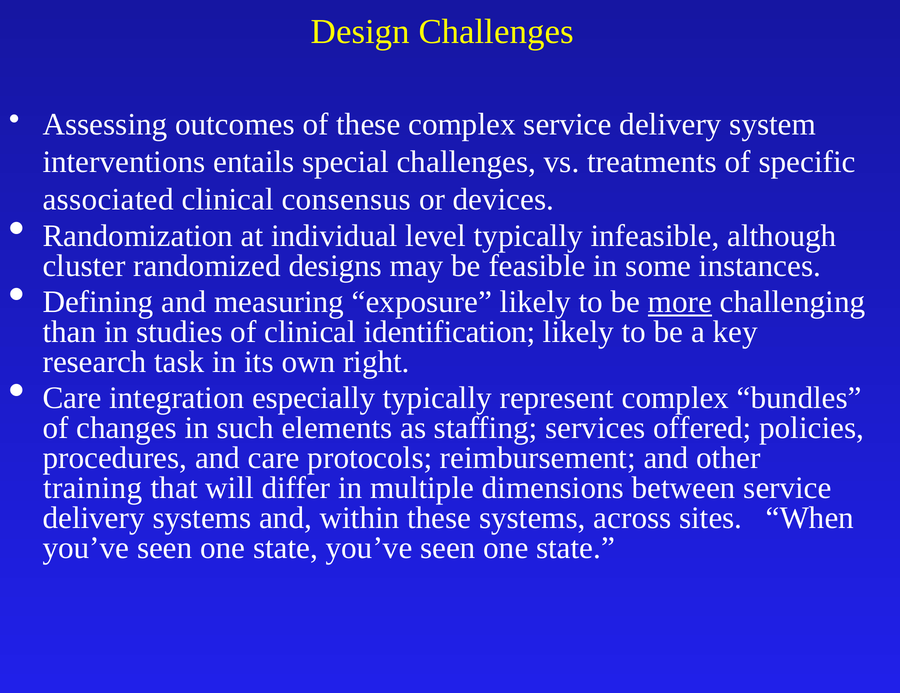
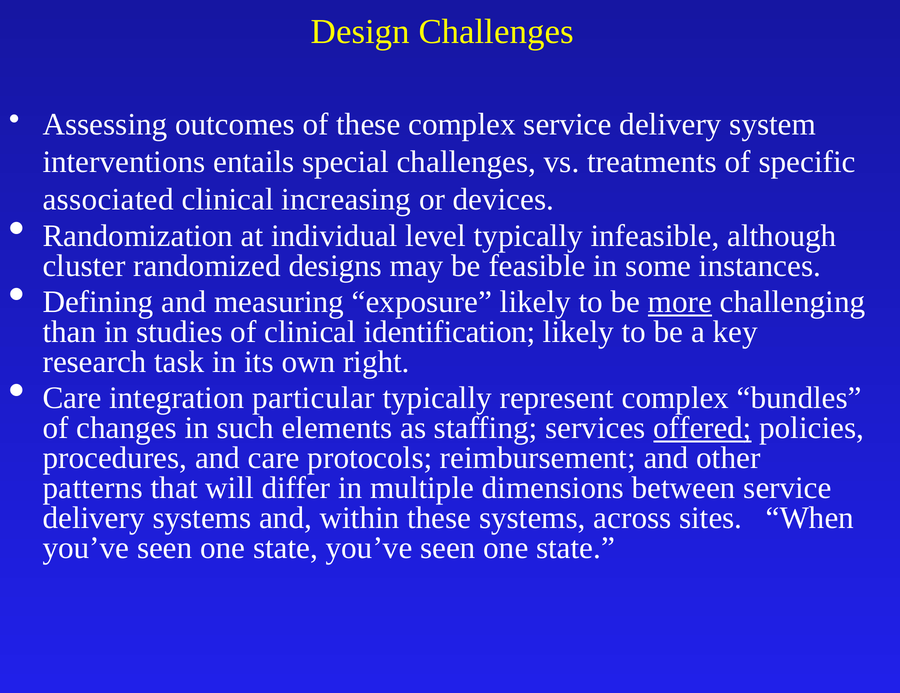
consensus: consensus -> increasing (346, 199)
especially: especially -> particular (313, 398)
offered underline: none -> present (702, 428)
training: training -> patterns (93, 488)
